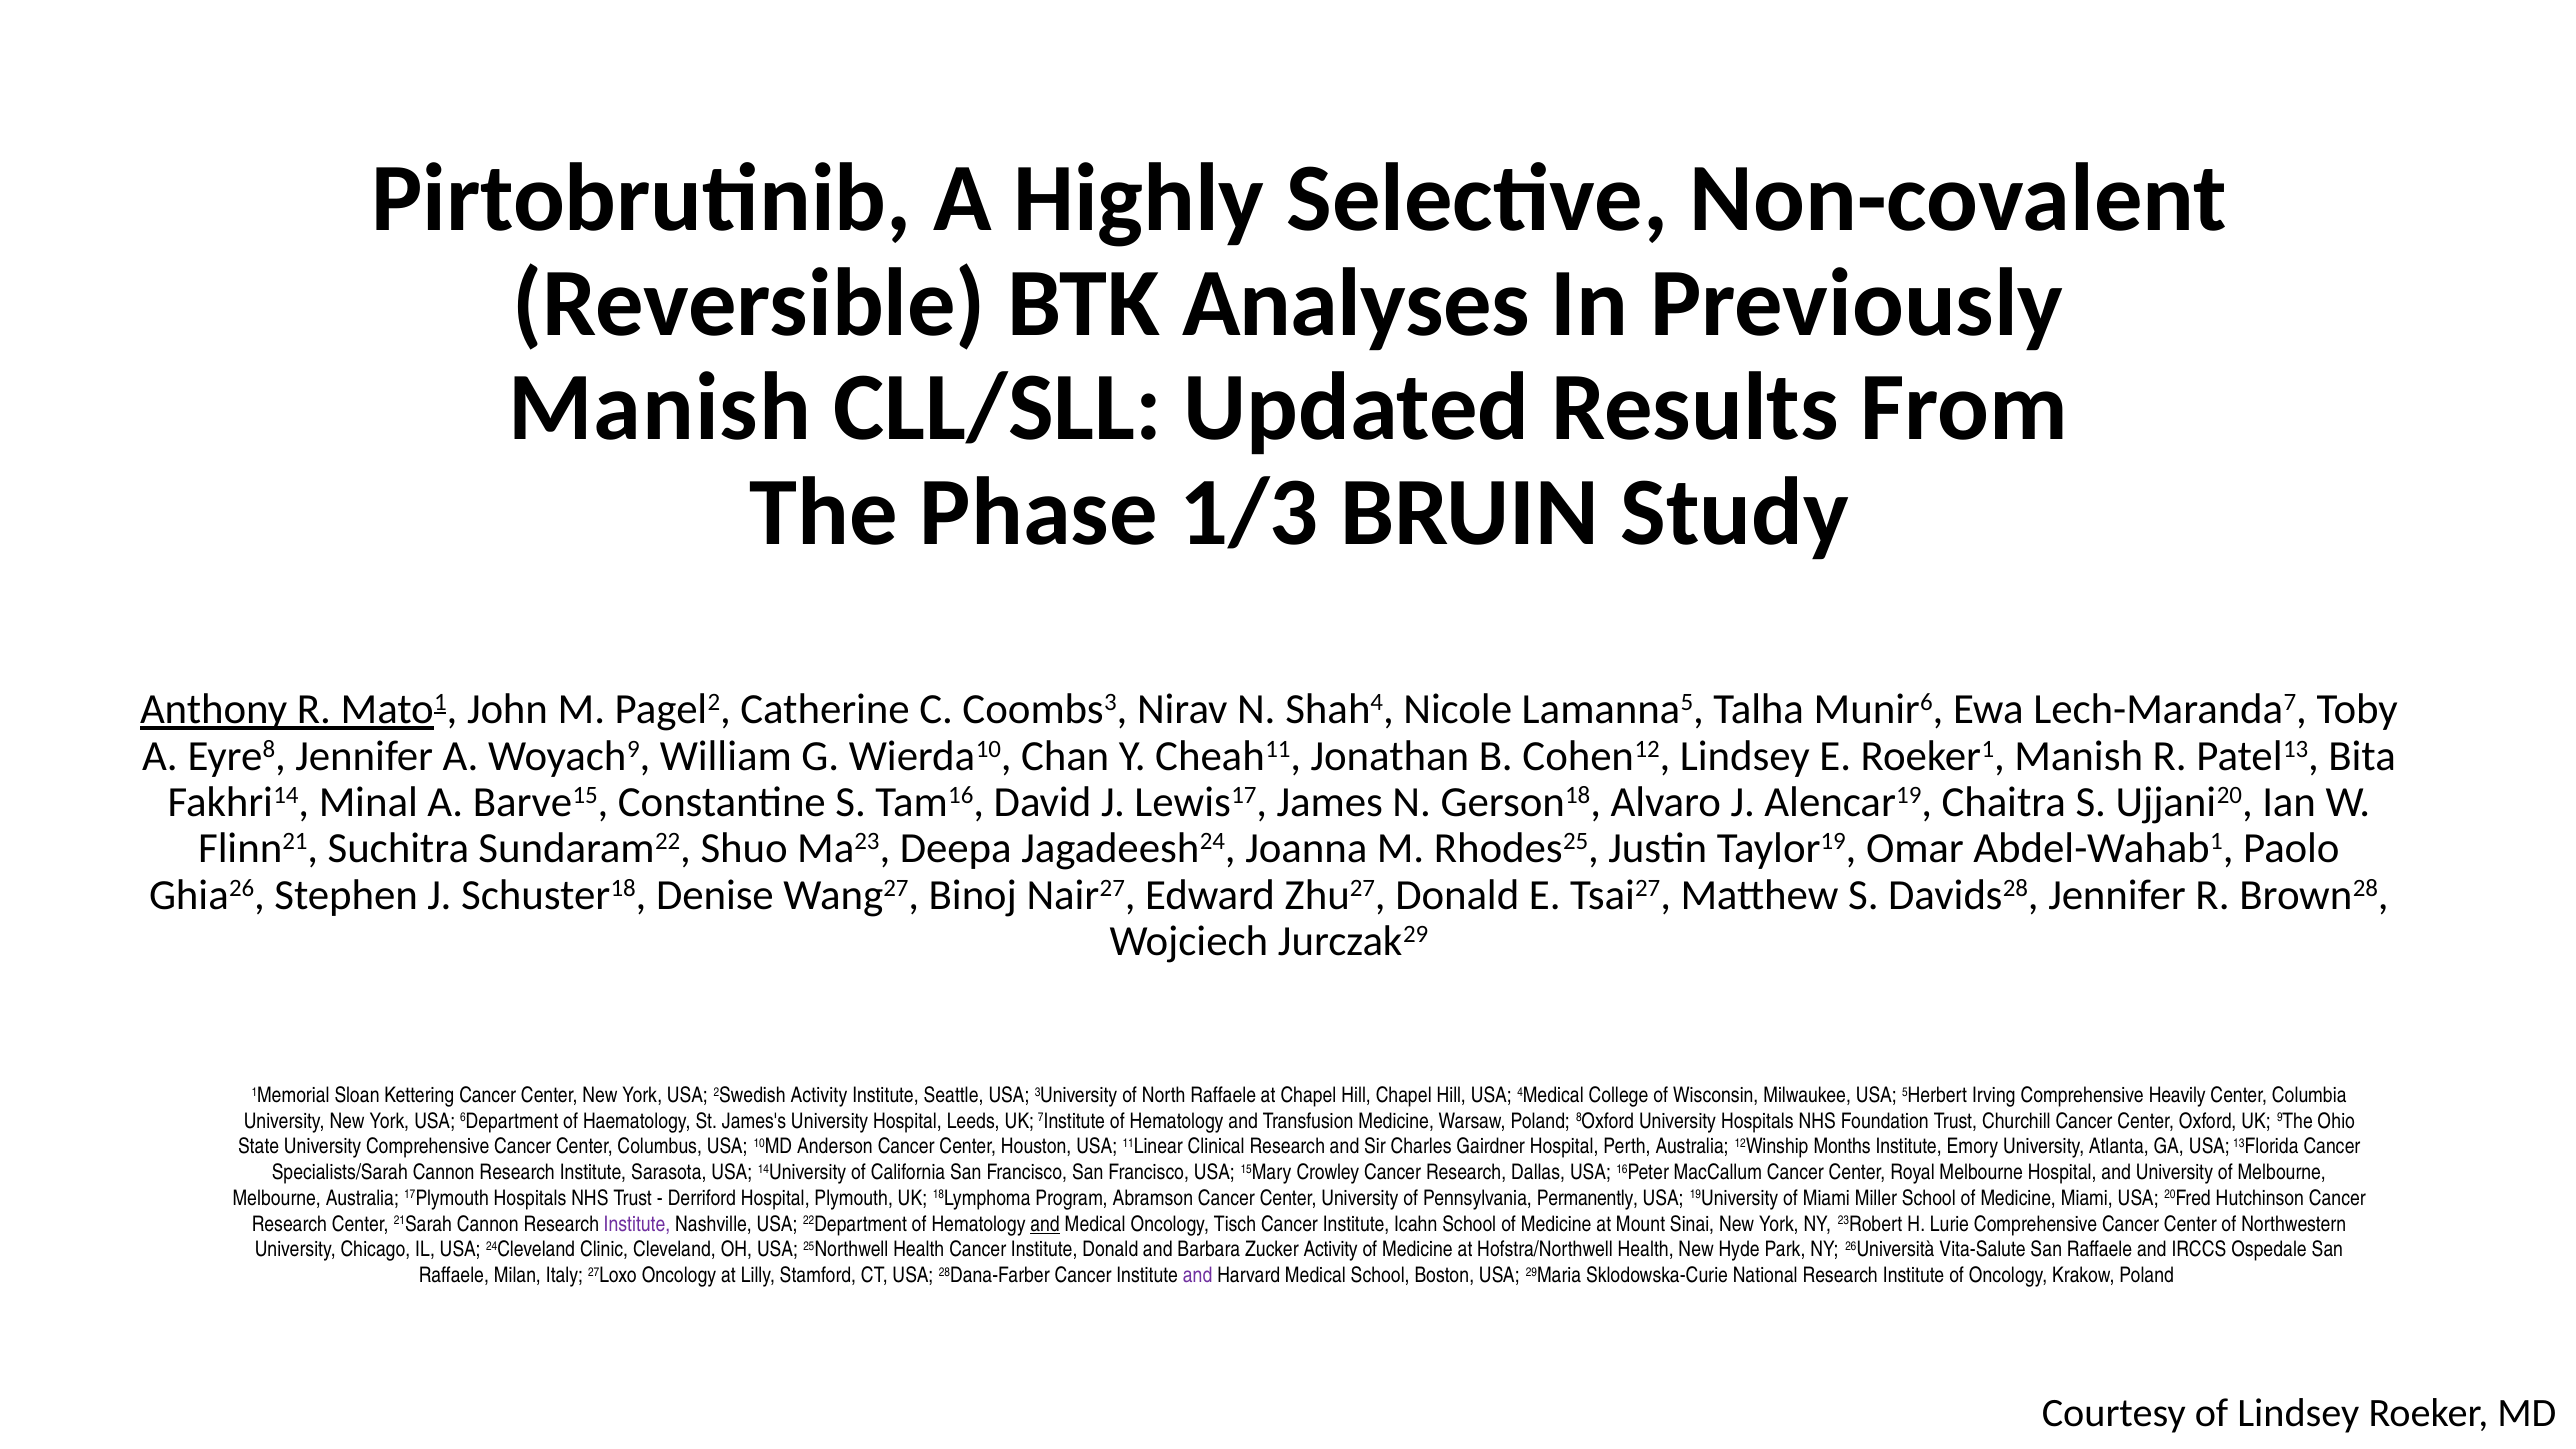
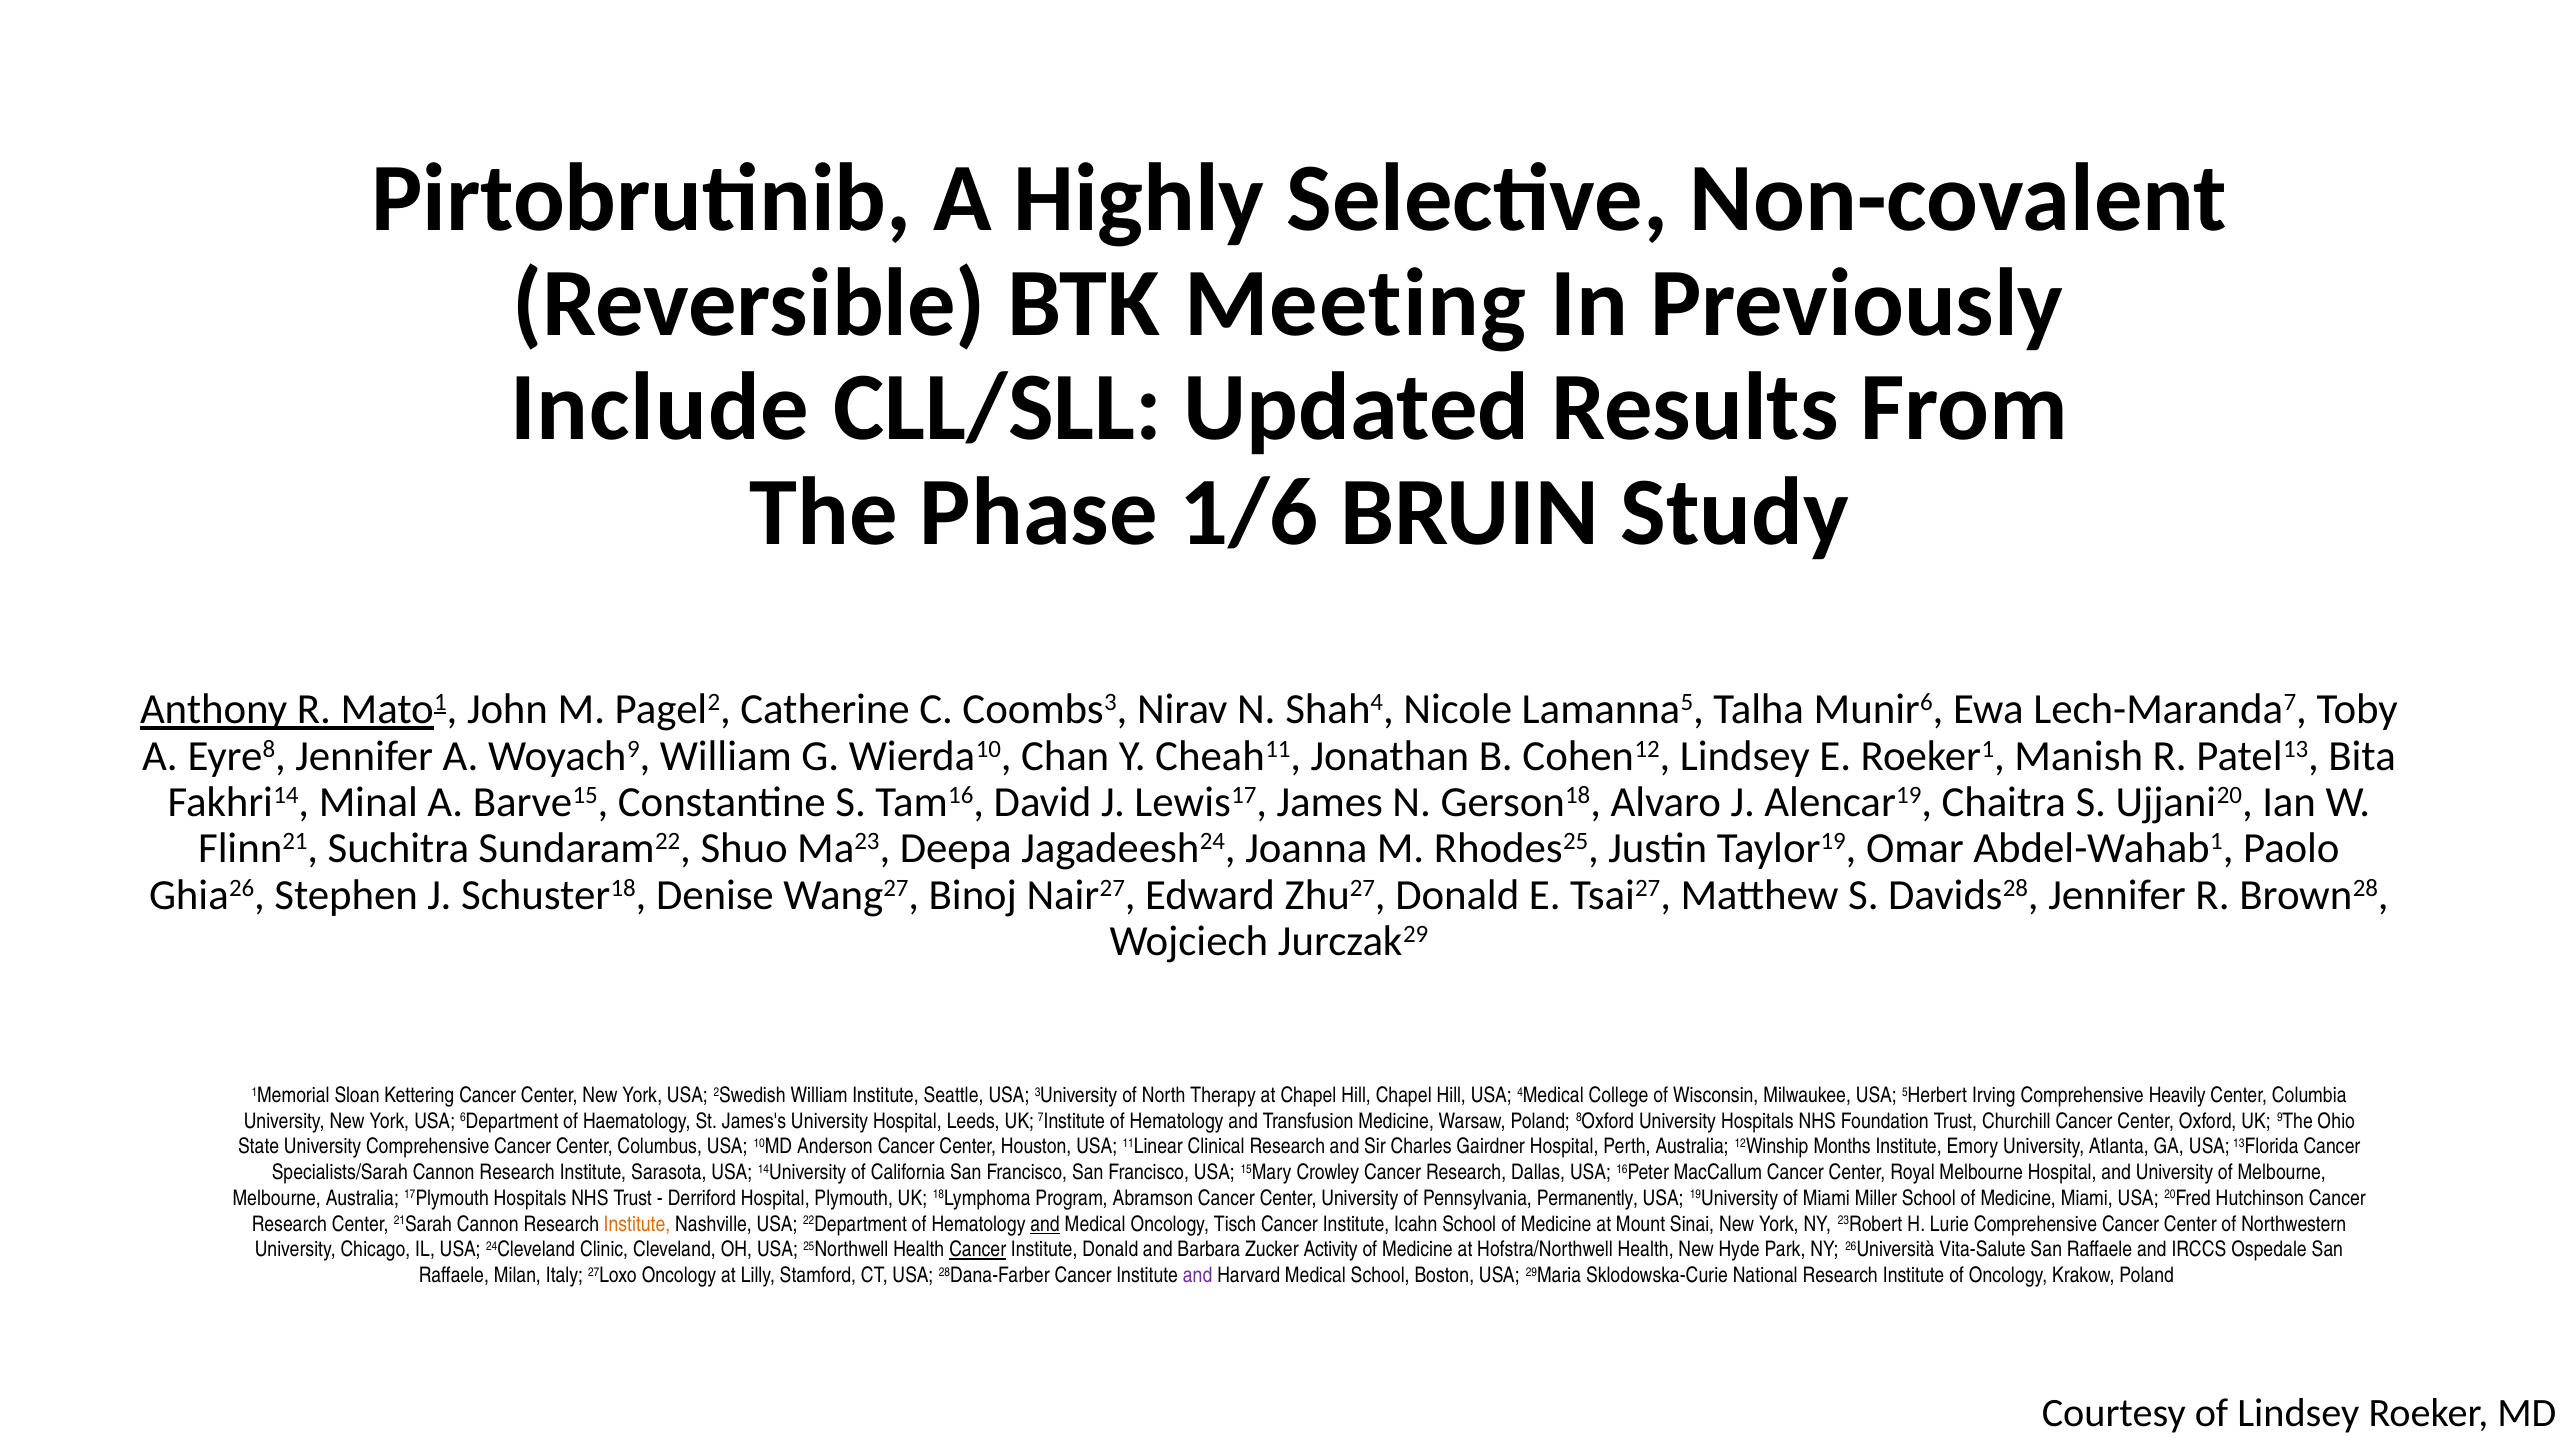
Analyses: Analyses -> Meeting (1355, 303)
Manish: Manish -> Include (660, 408)
1/3: 1/3 -> 1/6 (1249, 512)
2Swedish Activity: Activity -> William (819, 1095)
North Raffaele: Raffaele -> Therapy (1223, 1095)
Institute colour: purple -> orange (637, 1224)
Cancer underline: none -> present (978, 1250)
